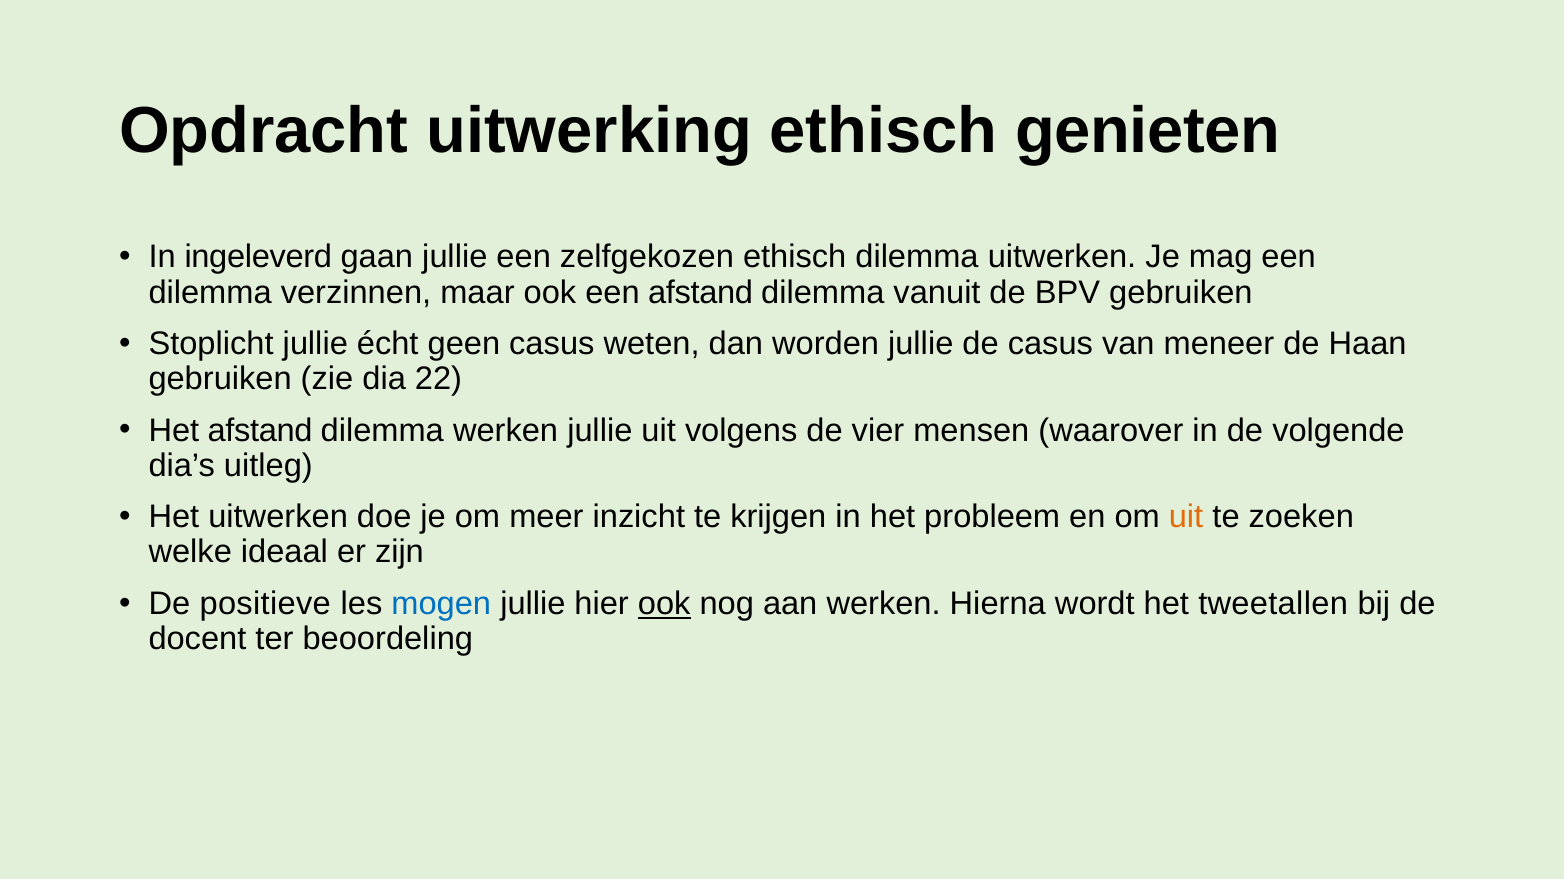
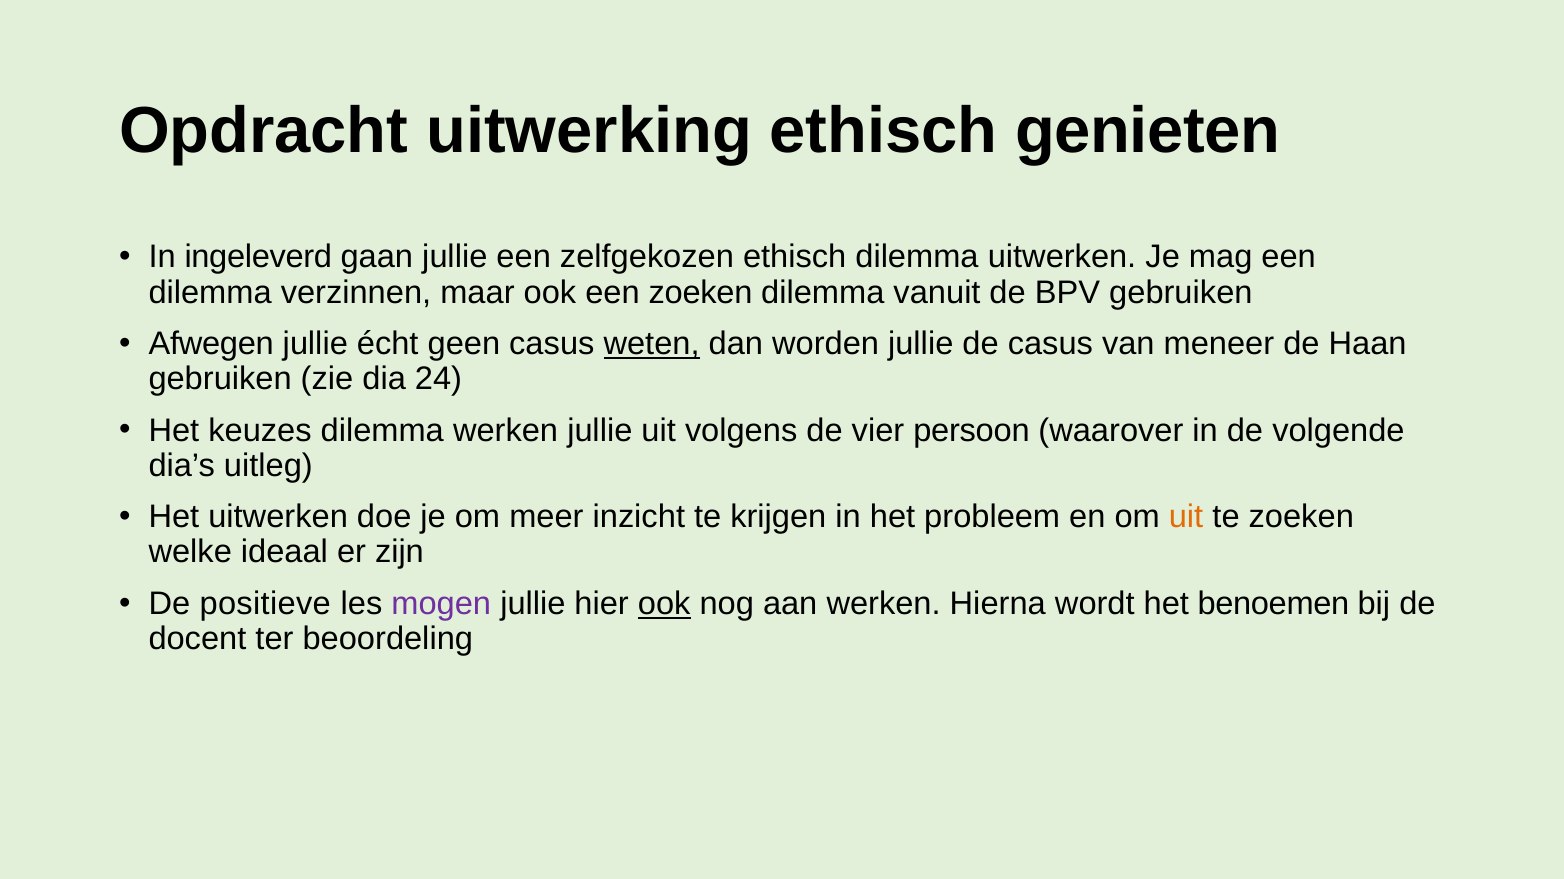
een afstand: afstand -> zoeken (701, 293)
Stoplicht: Stoplicht -> Afwegen (211, 344)
weten underline: none -> present (652, 344)
22: 22 -> 24 (438, 379)
Het afstand: afstand -> keuzes (260, 431)
mensen: mensen -> persoon (971, 431)
mogen colour: blue -> purple (441, 604)
tweetallen: tweetallen -> benoemen (1273, 604)
